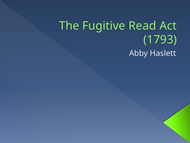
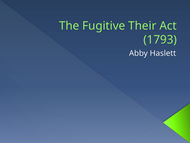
Read: Read -> Their (142, 26)
